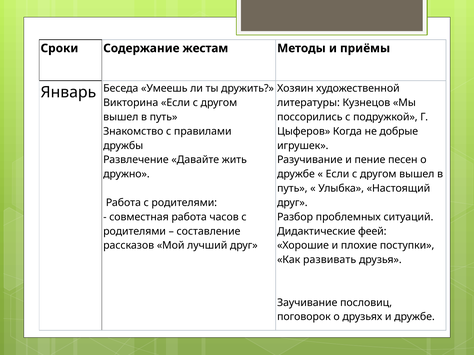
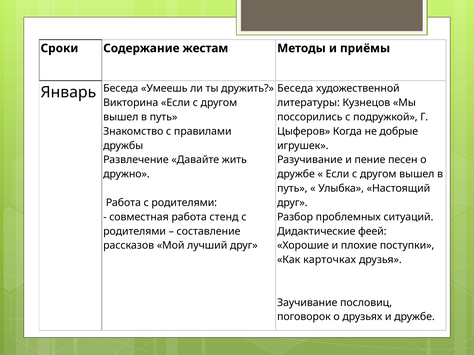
Хозяин: Хозяин -> Беседа (295, 89)
часов: часов -> стенд (224, 217)
развивать: развивать -> карточках (330, 260)
